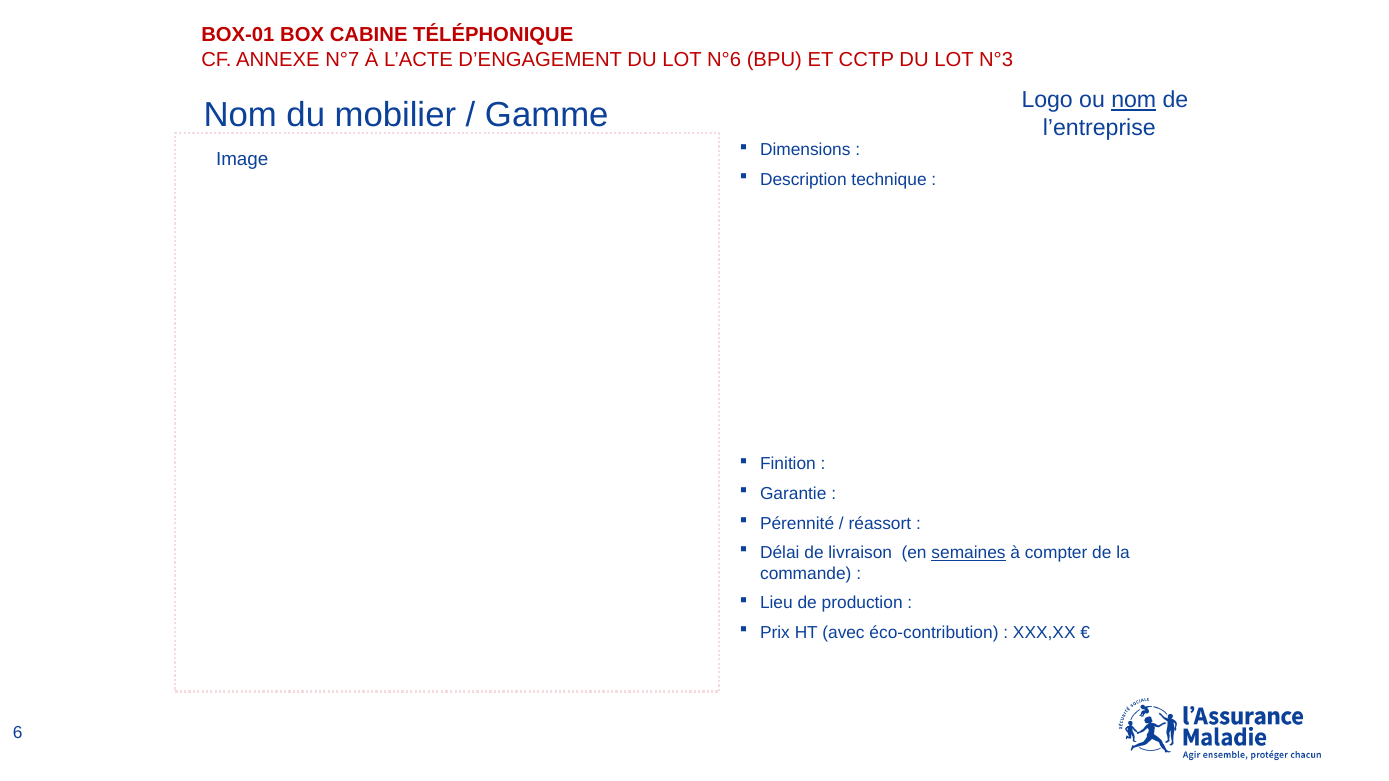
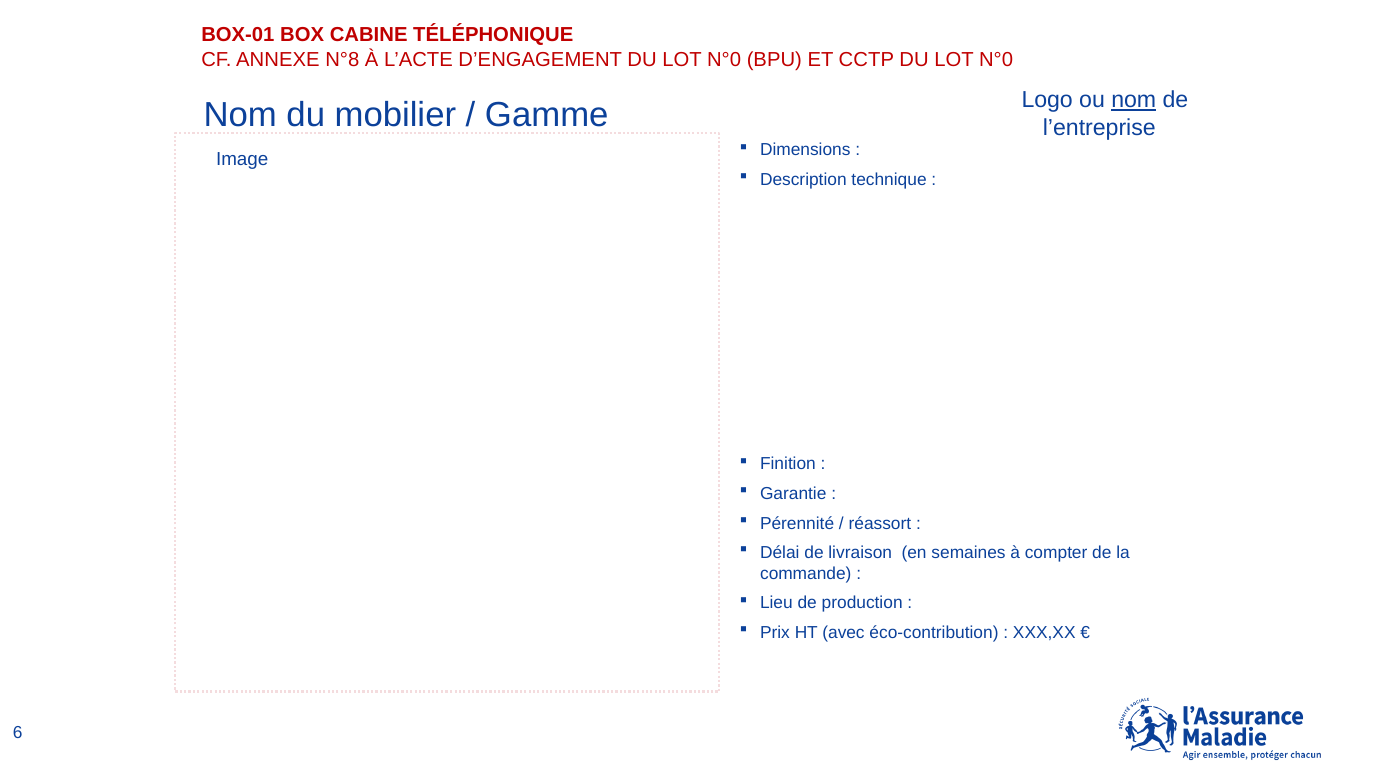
N°7: N°7 -> N°8 (342, 60)
D’ENGAGEMENT DU LOT N°6: N°6 -> N°0 (724, 60)
CCTP DU LOT N°3: N°3 -> N°0 (996, 60)
semaines underline: present -> none (969, 553)
